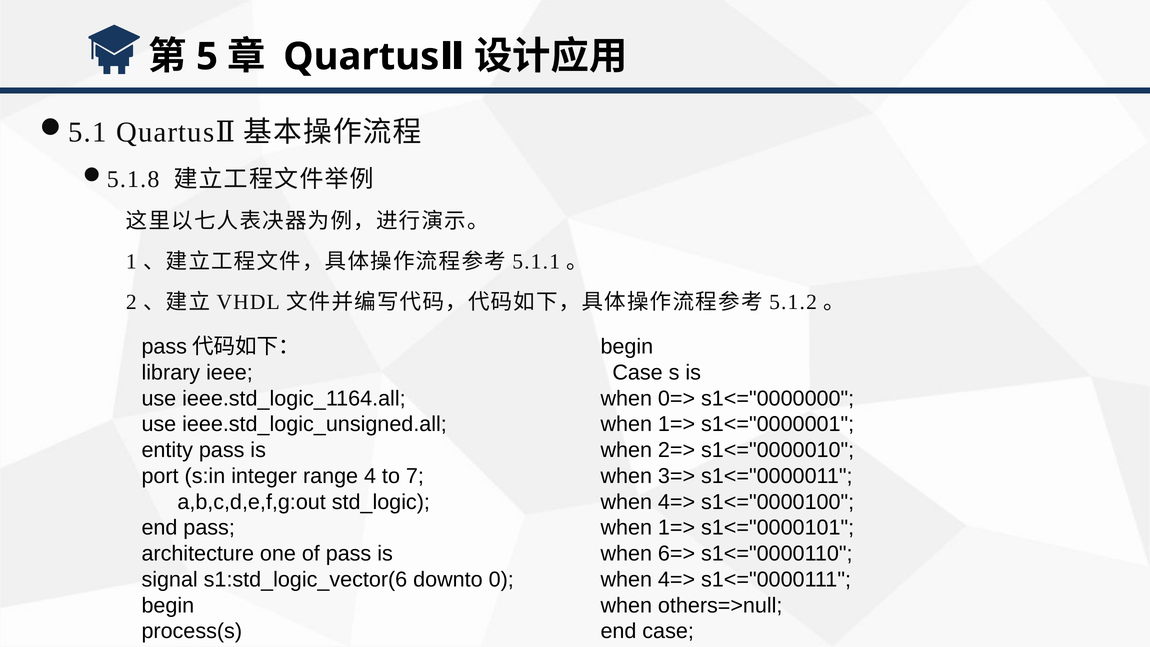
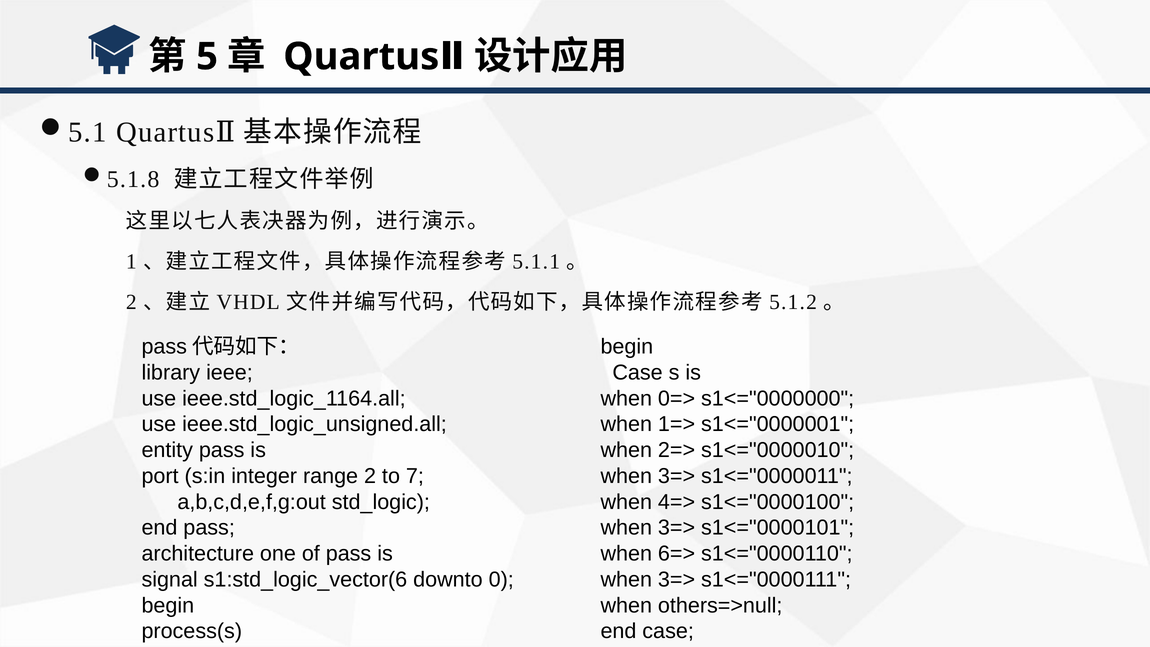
range 4: 4 -> 2 (370, 476)
1=>: 1=> -> 3=> (677, 528)
4=>: 4=> -> 3=> (677, 579)
